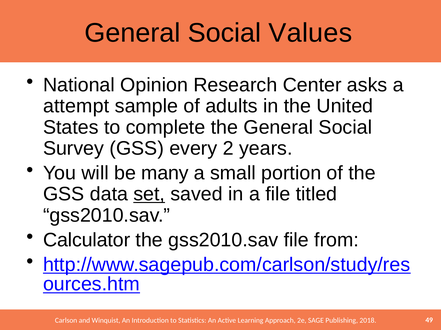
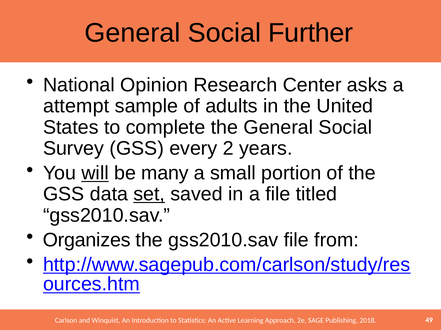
Values: Values -> Further (311, 33)
will underline: none -> present (95, 173)
Calculator: Calculator -> Organizes (87, 240)
